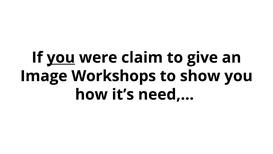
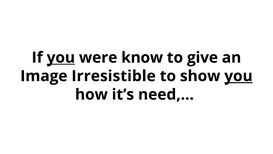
claim: claim -> know (142, 57)
Workshops: Workshops -> Irresistible (114, 76)
you underline: none -> present (239, 76)
